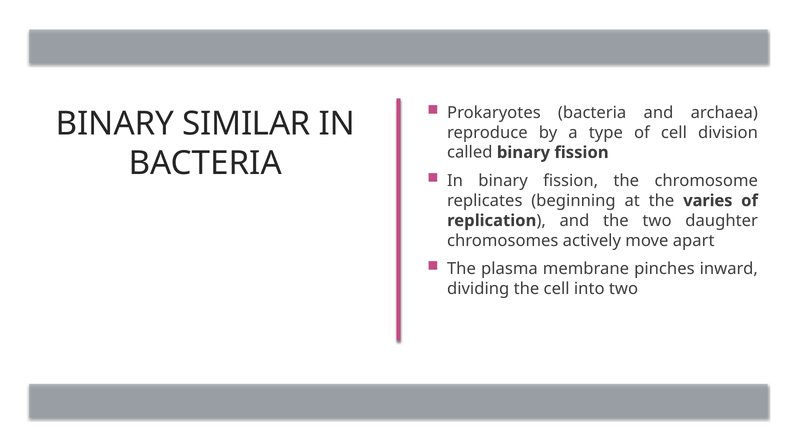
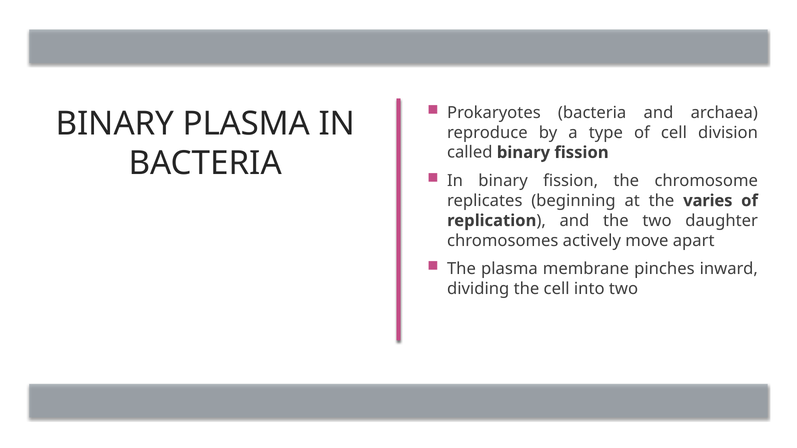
BINARY SIMILAR: SIMILAR -> PLASMA (246, 124)
